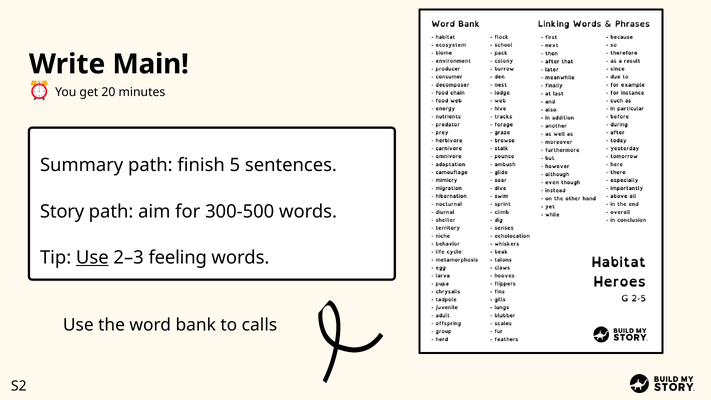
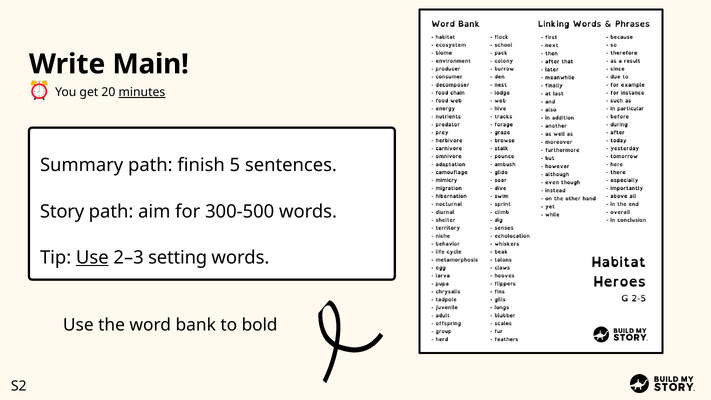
minutes underline: none -> present (142, 92)
feeling: feeling -> setting (178, 258)
calls: calls -> bold (260, 325)
